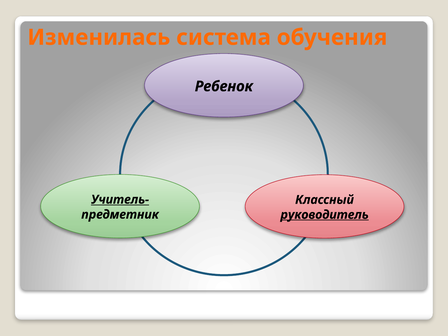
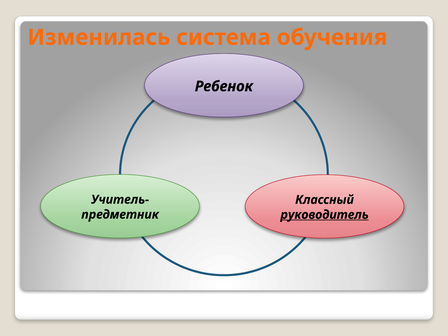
Учитель- underline: present -> none (120, 200)
